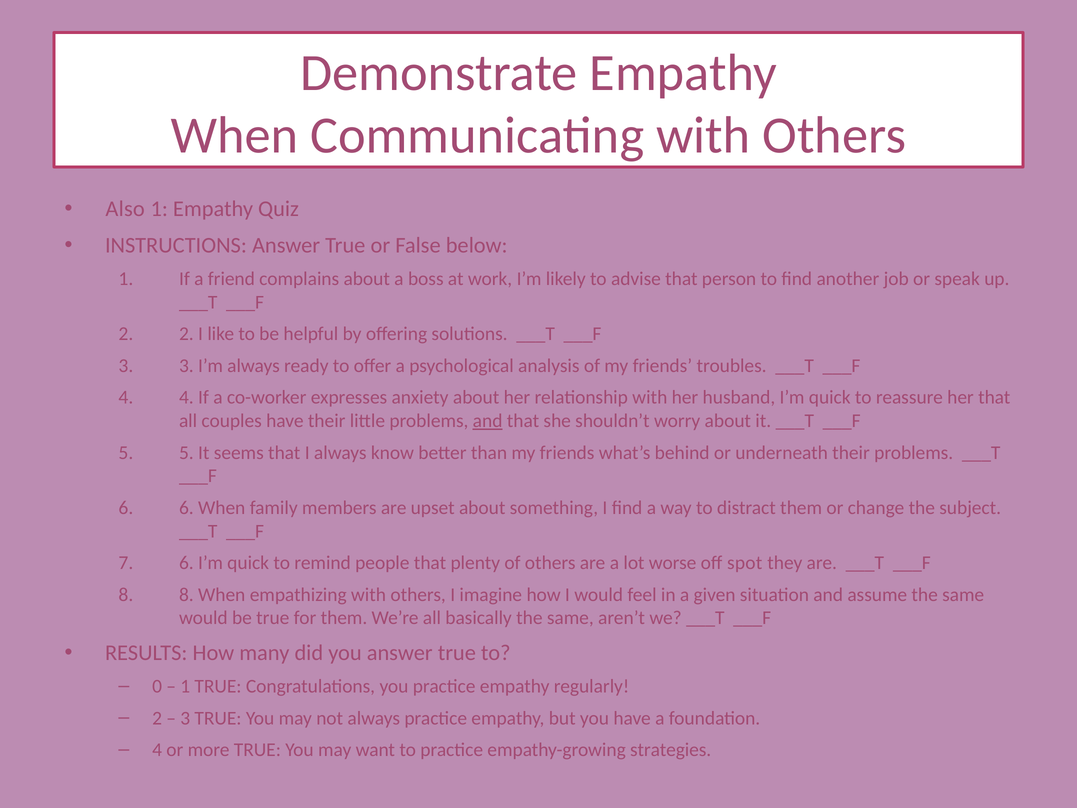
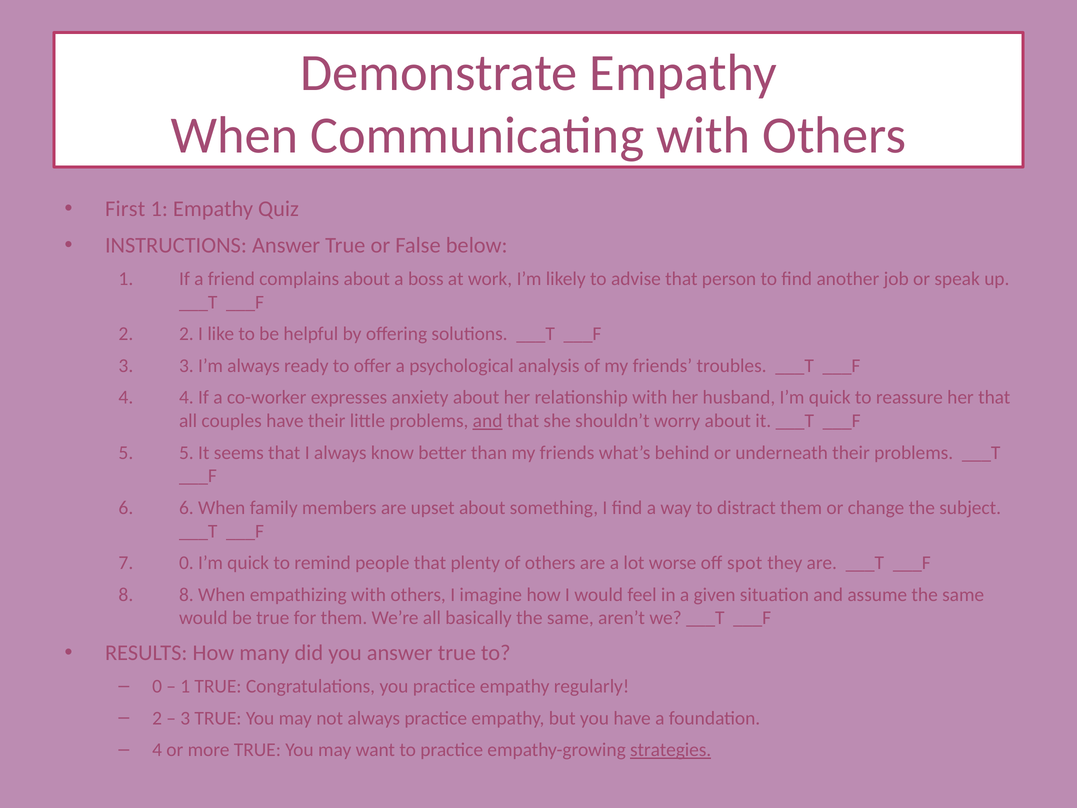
Also: Also -> First (125, 209)
7 6: 6 -> 0 (186, 563)
strategies underline: none -> present (671, 750)
